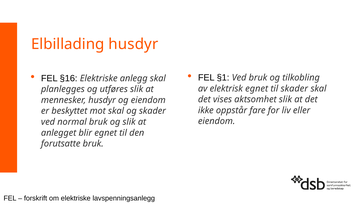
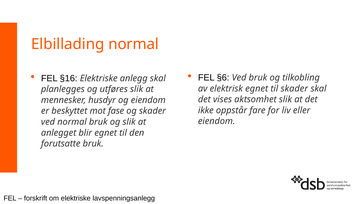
Elbillading husdyr: husdyr -> normal (134, 44)
§1: §1 -> §6 (223, 78)
mot skal: skal -> fase (116, 111)
